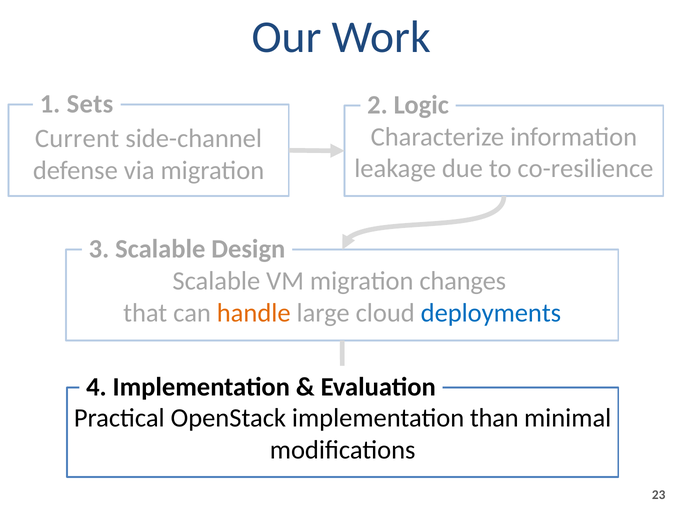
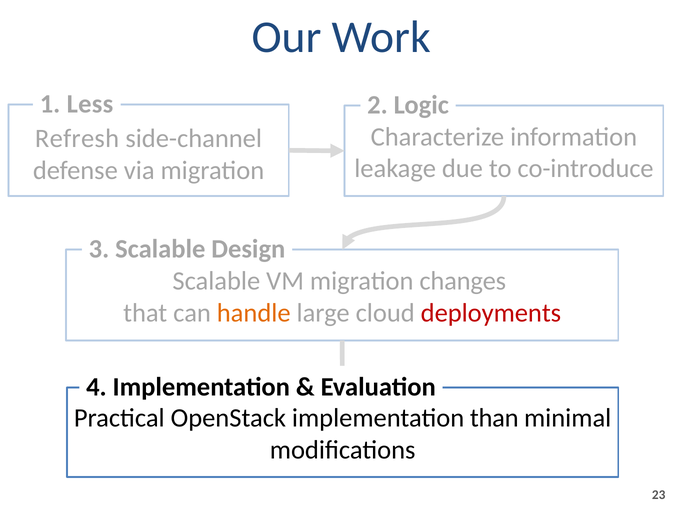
Sets: Sets -> Less (90, 104)
Current: Current -> Refresh (77, 139)
co-resilience: co-resilience -> co-introduce (586, 169)
deployments colour: blue -> red (491, 313)
